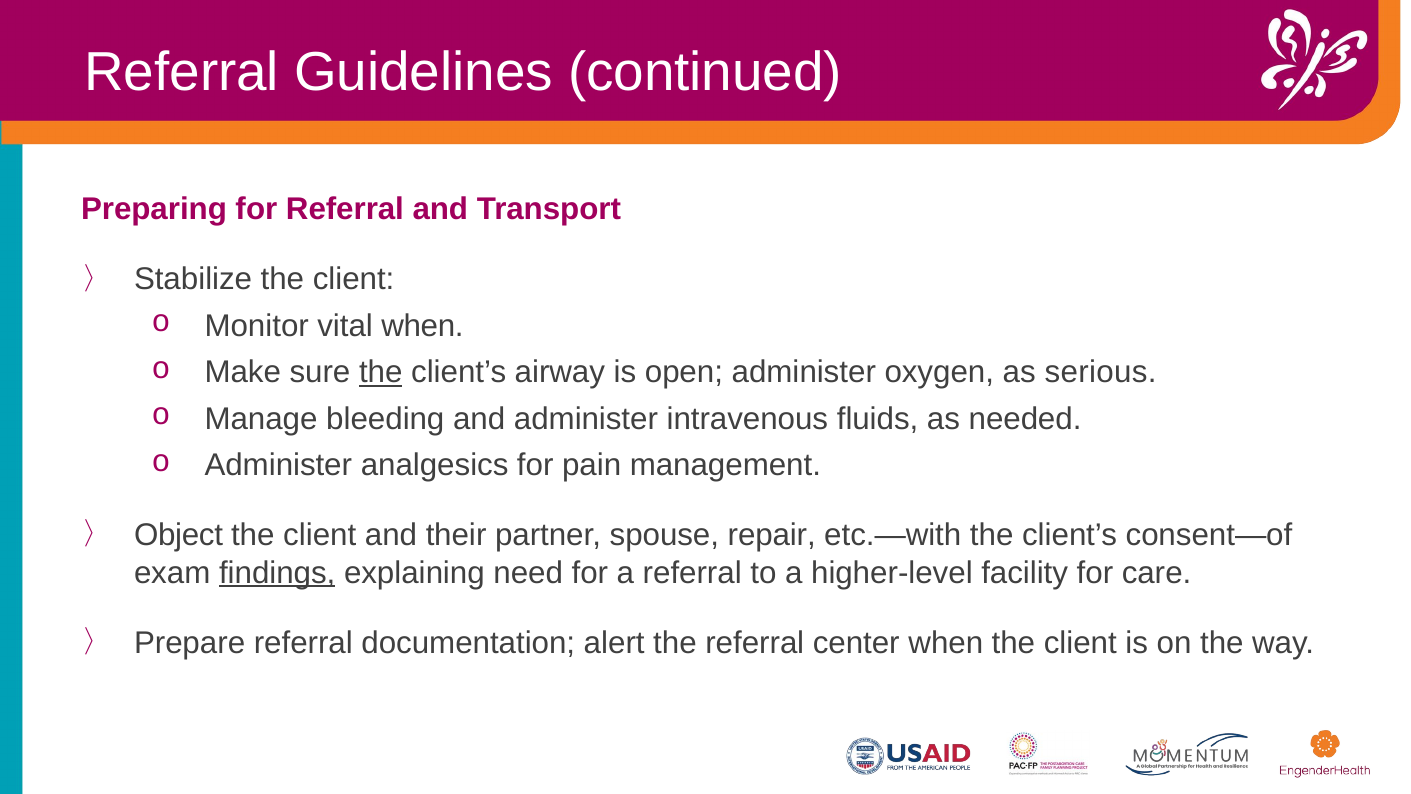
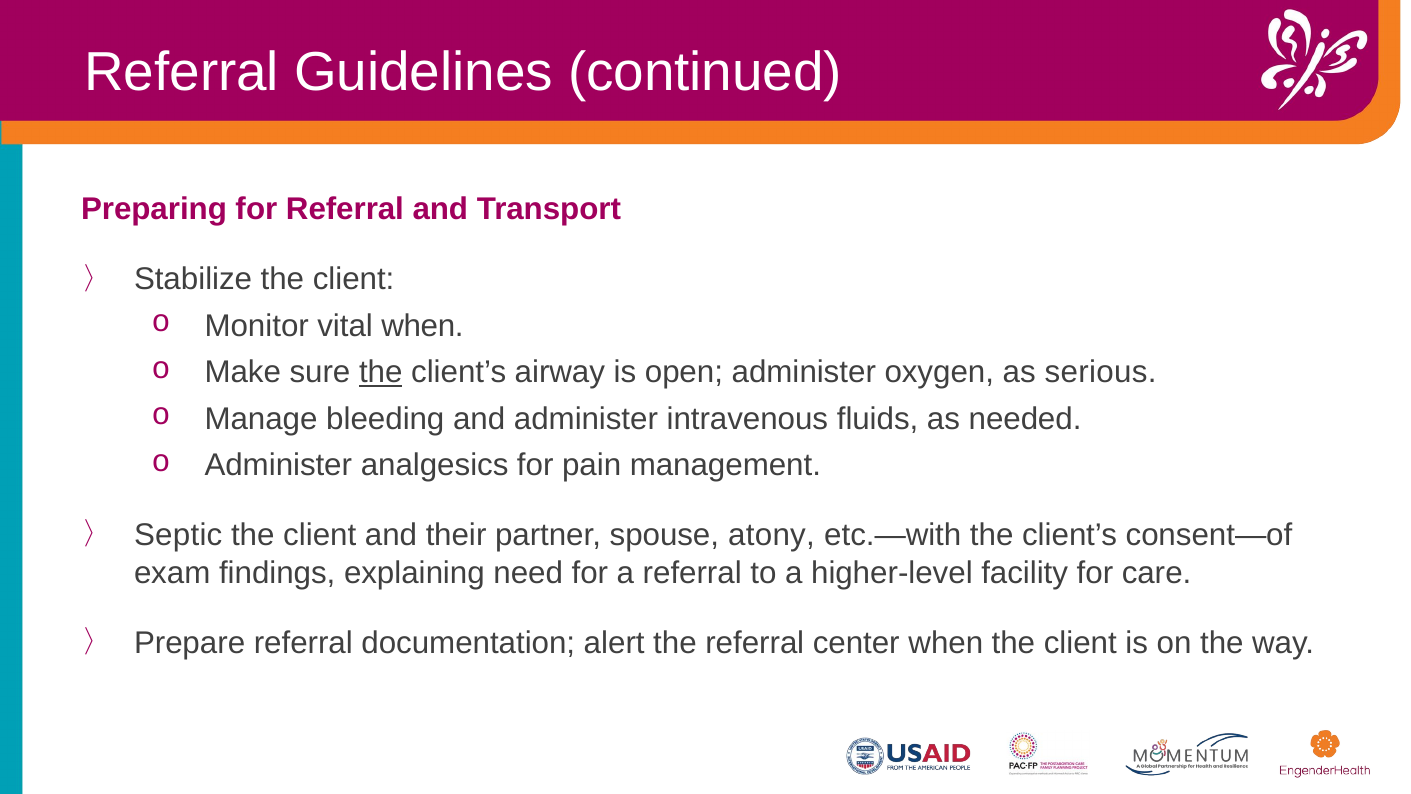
Object: Object -> Septic (178, 535)
repair: repair -> atony (771, 535)
findings underline: present -> none (277, 573)
